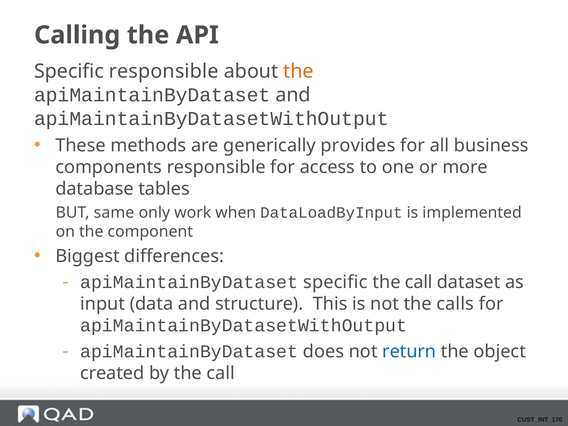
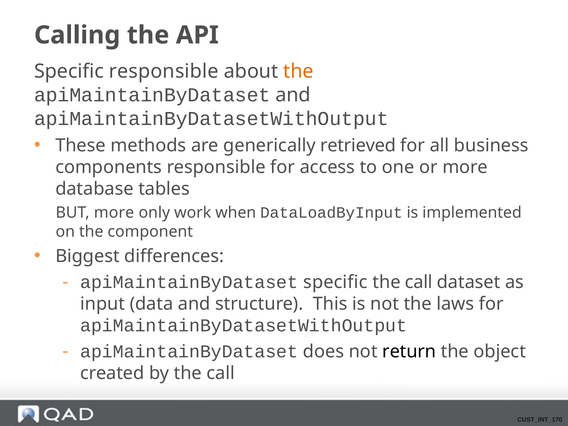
provides: provides -> retrieved (358, 145)
BUT same: same -> more (114, 213)
calls: calls -> laws (455, 304)
return colour: blue -> black (409, 351)
